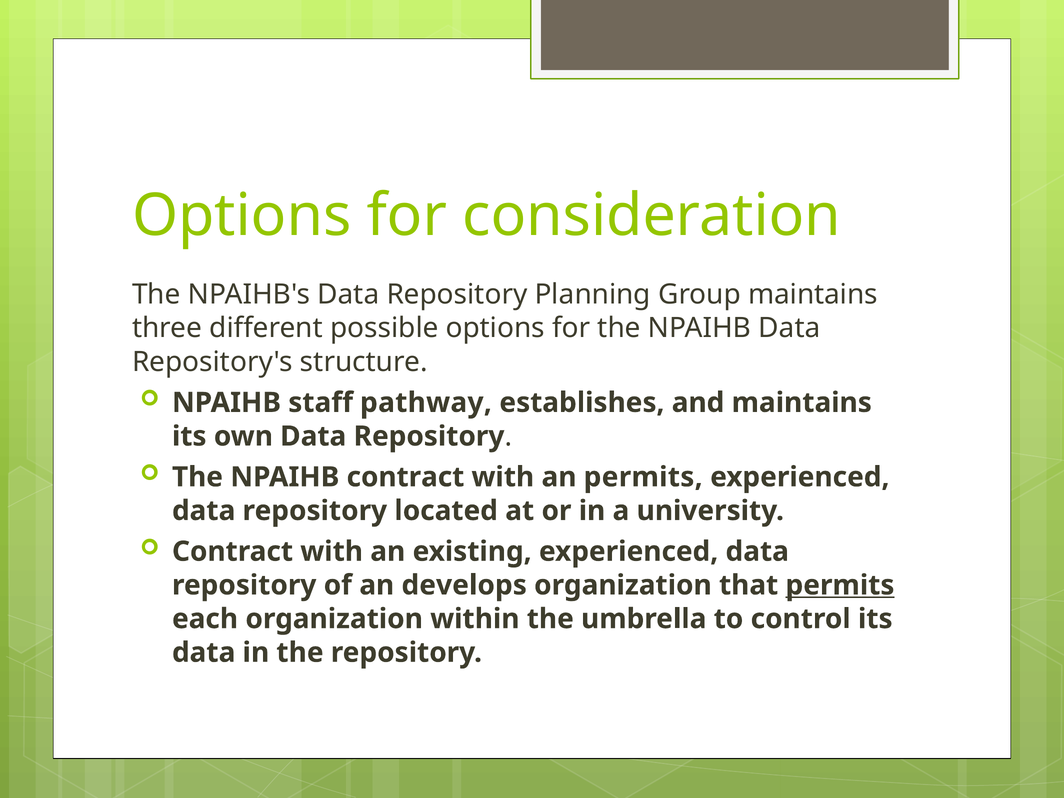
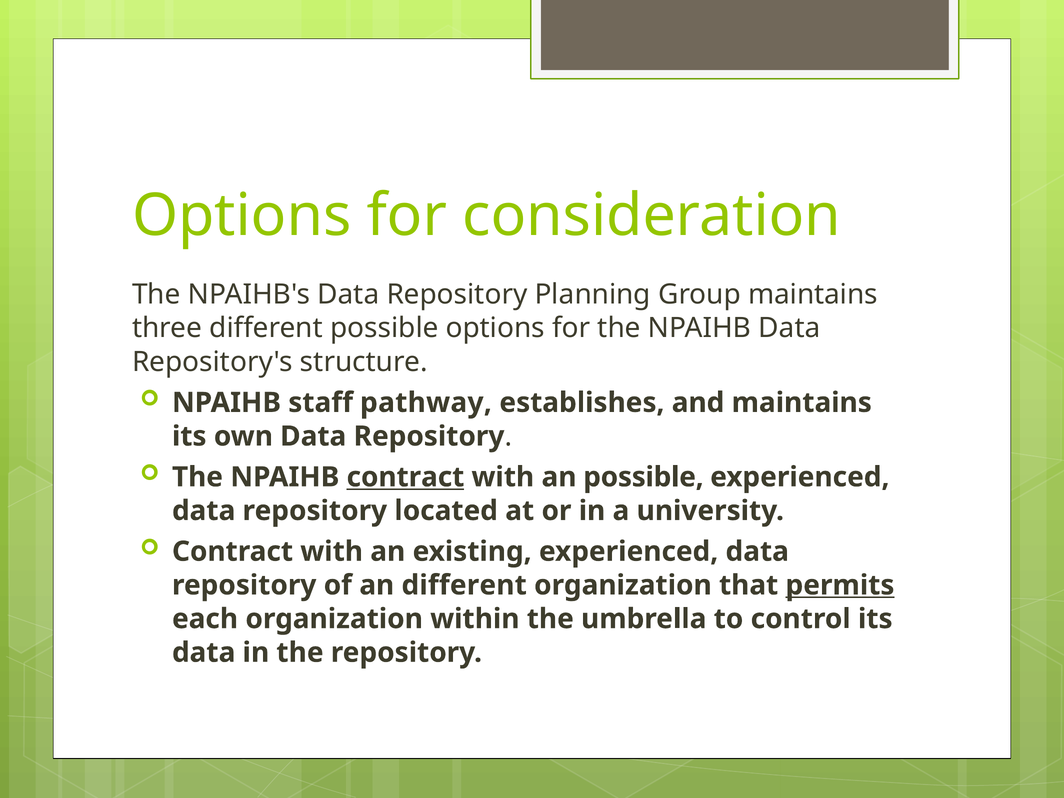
contract underline: none -> present (405, 477)
an permits: permits -> possible (643, 477)
an develops: develops -> different (464, 585)
